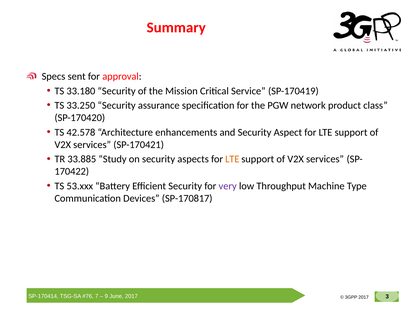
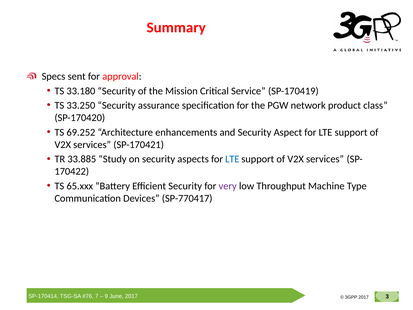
42.578: 42.578 -> 69.252 (81, 132)
LTE colour: orange -> blue (232, 159)
53.xxx: 53.xxx -> 65.xxx (80, 186)
SP-170817: SP-170817 -> SP-770417 (187, 198)
